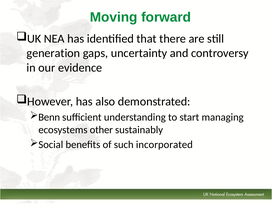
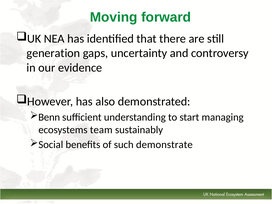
other: other -> team (101, 130)
incorporated: incorporated -> demonstrate (164, 145)
